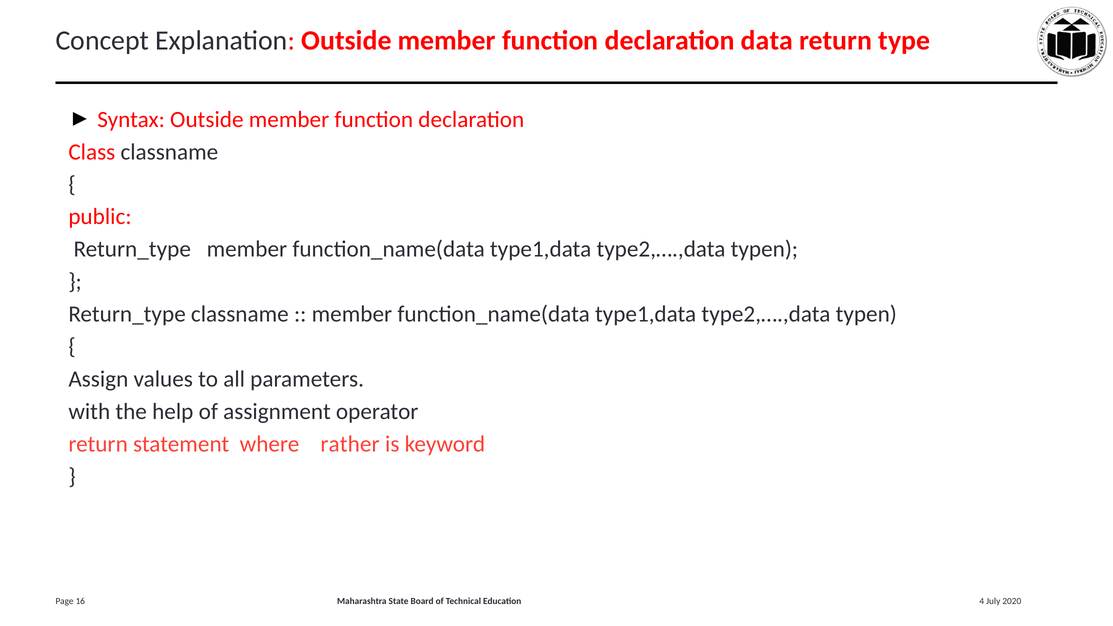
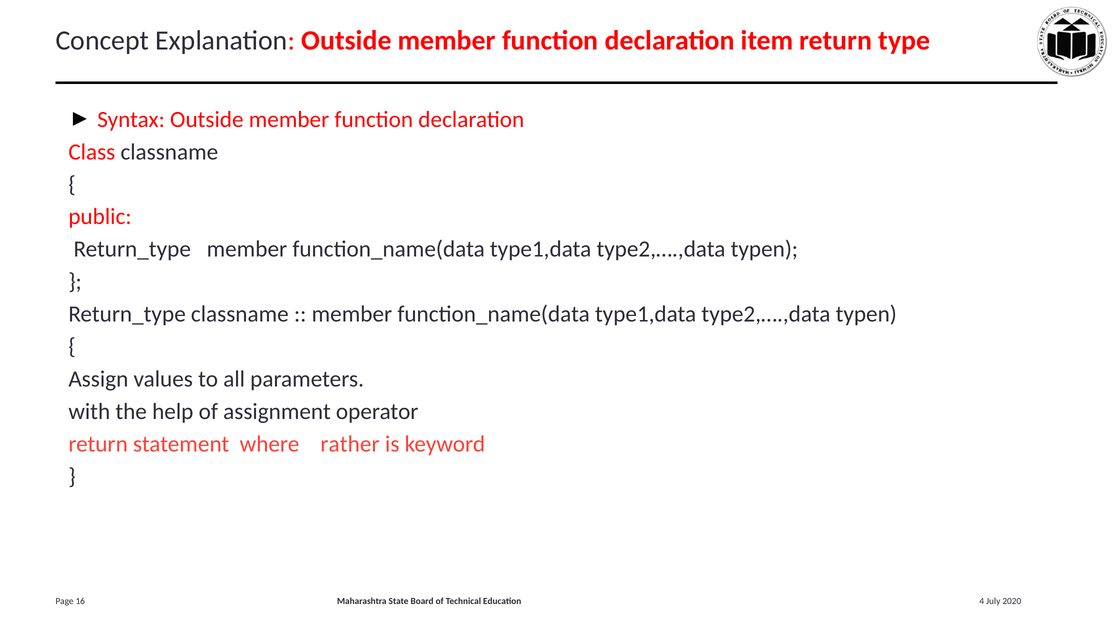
data: data -> item (767, 40)
